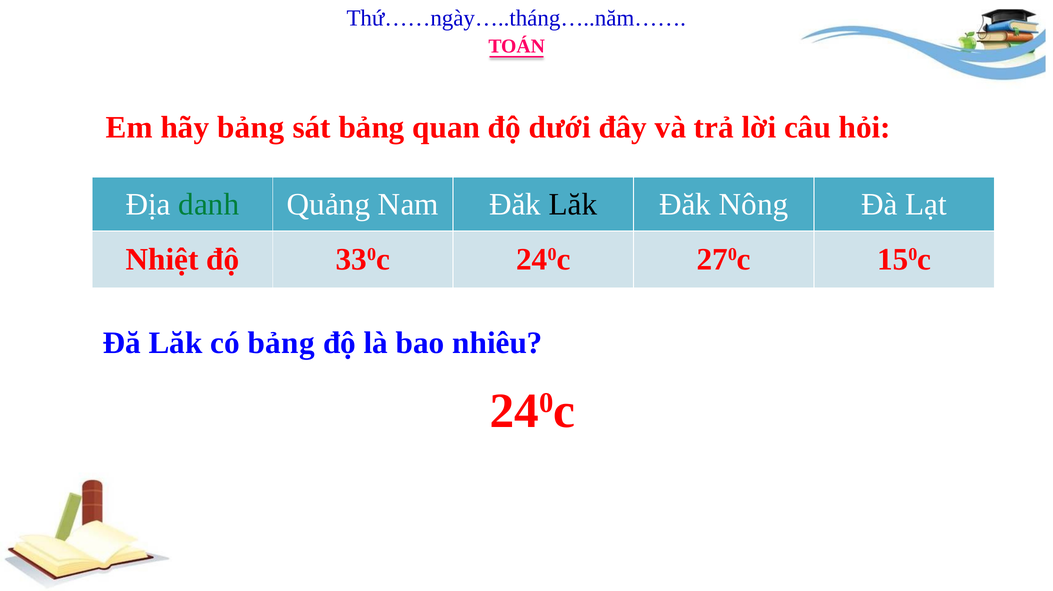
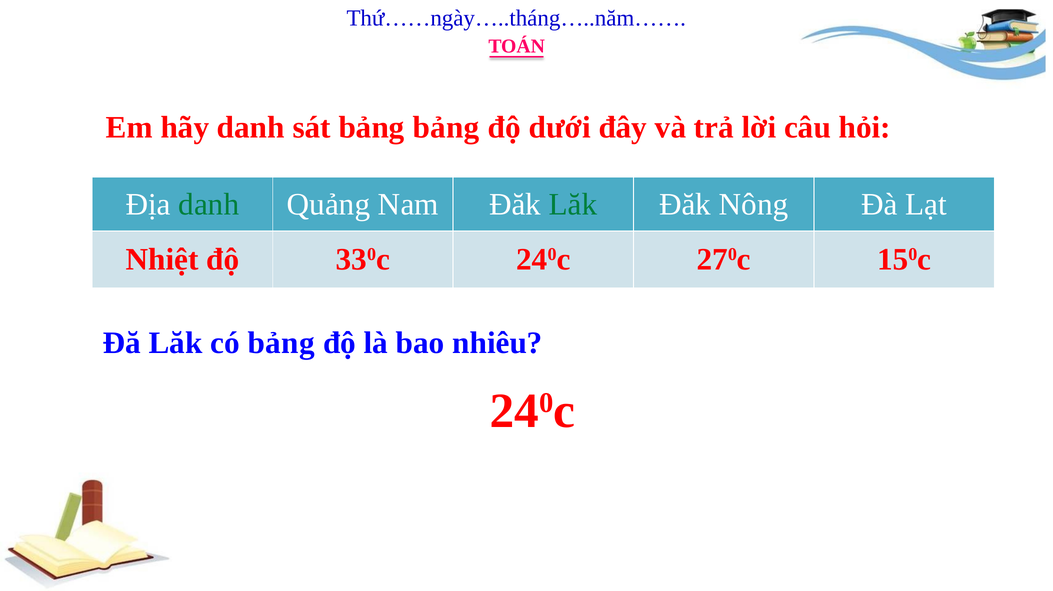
hãy bảng: bảng -> danh (251, 127)
bảng quan: quan -> bảng (446, 127)
Lăk colour: black -> green (573, 205)
